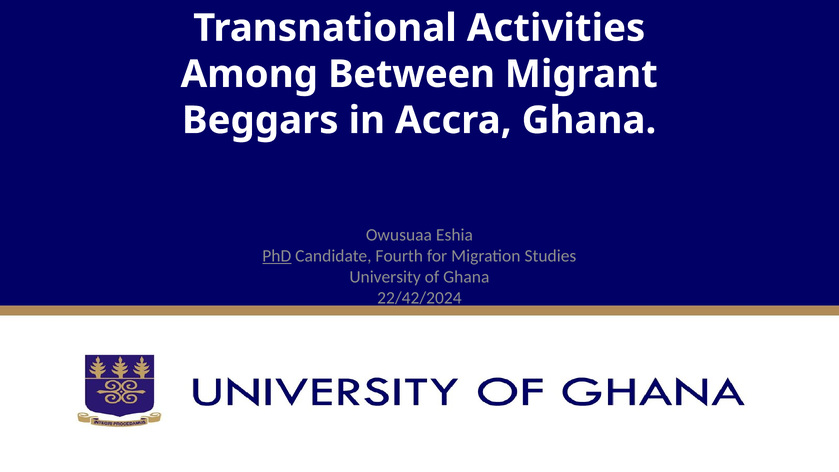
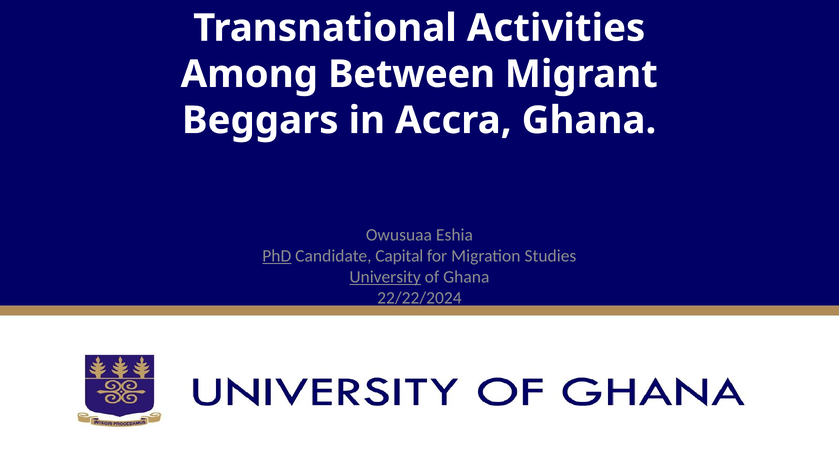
Fourth: Fourth -> Capital (399, 256)
University underline: none -> present (385, 277)
22/42/2024: 22/42/2024 -> 22/22/2024 (419, 298)
